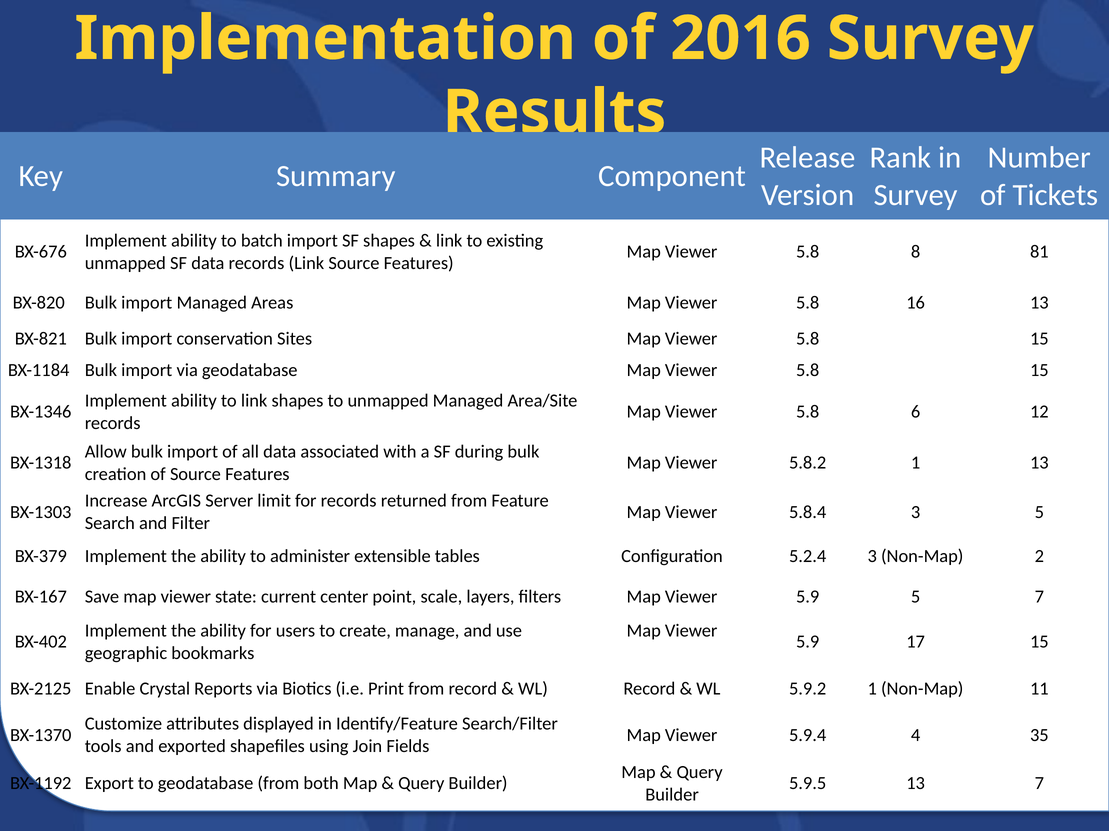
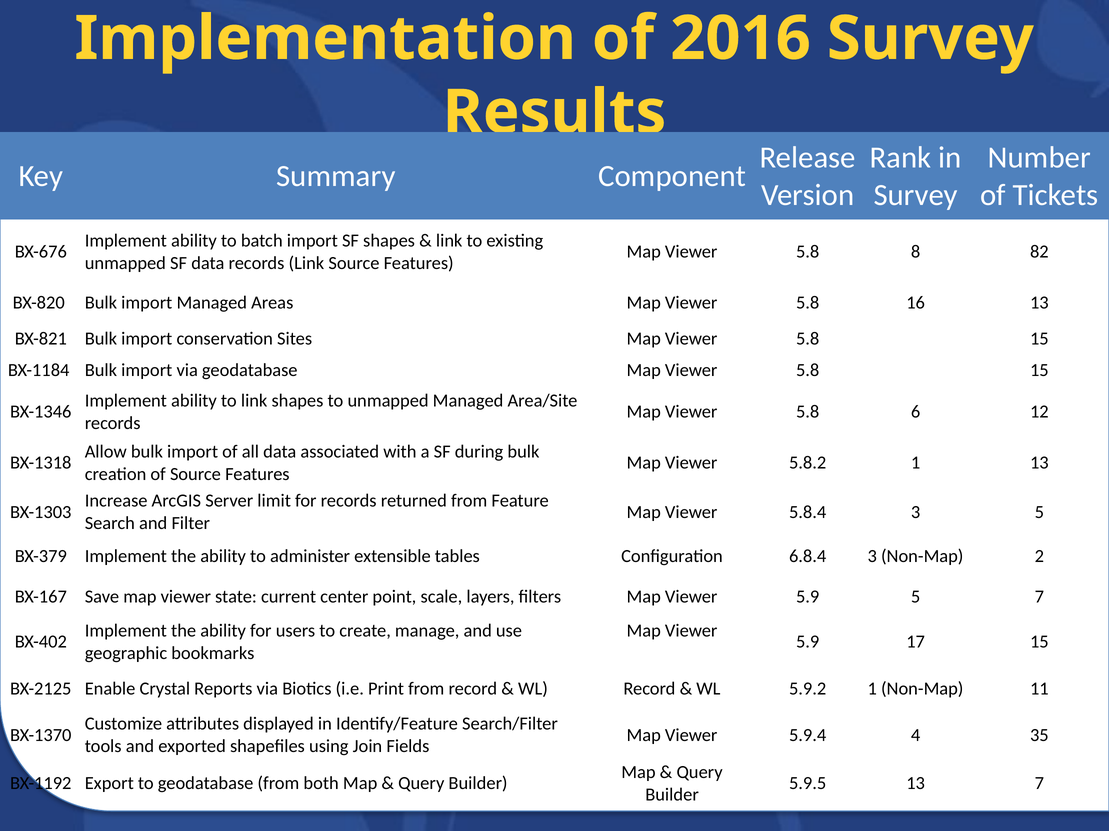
81: 81 -> 82 (1039, 252)
5.2.4: 5.2.4 -> 6.8.4 (808, 557)
